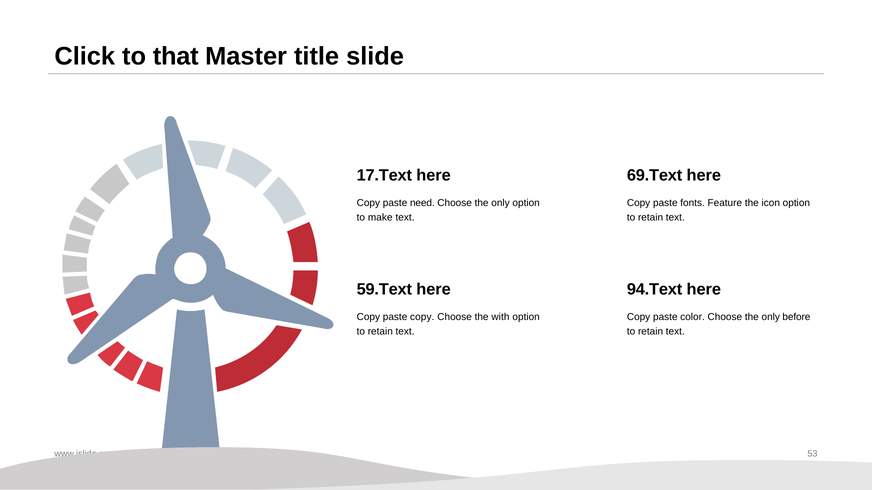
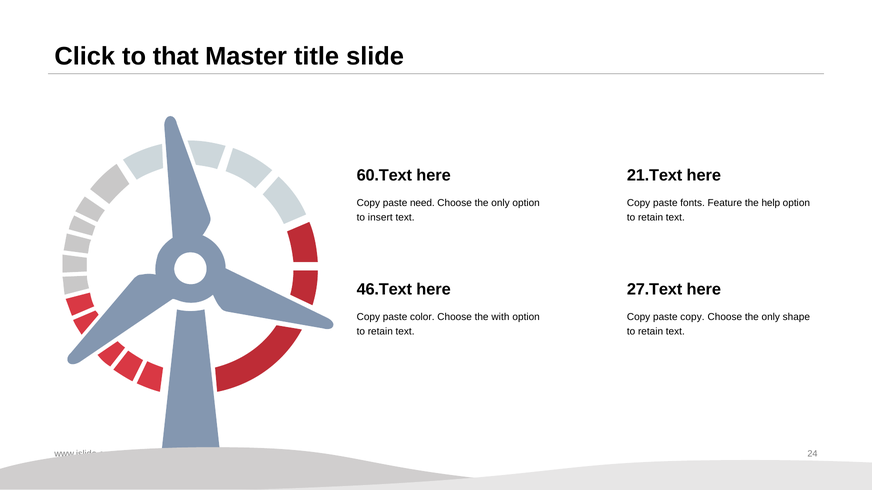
17.Text: 17.Text -> 60.Text (384, 176)
69.Text: 69.Text -> 21.Text (655, 176)
icon: icon -> help (771, 203)
make: make -> insert (380, 218)
59.Text: 59.Text -> 46.Text (384, 290)
94.Text: 94.Text -> 27.Text (655, 290)
paste copy: copy -> color (422, 317)
paste color: color -> copy (692, 317)
before: before -> shape (796, 317)
53: 53 -> 24 (812, 454)
